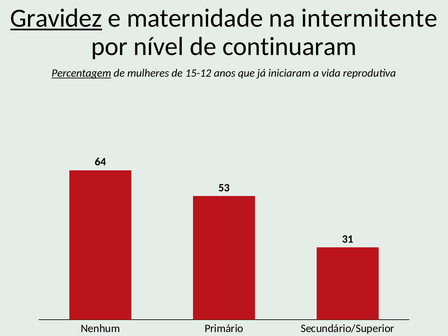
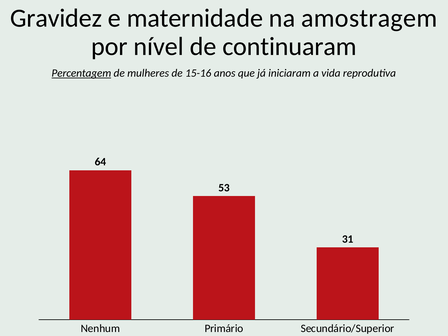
Gravidez underline: present -> none (56, 18)
intermitente: intermitente -> amostragem (369, 18)
15-12: 15-12 -> 15-16 (198, 73)
